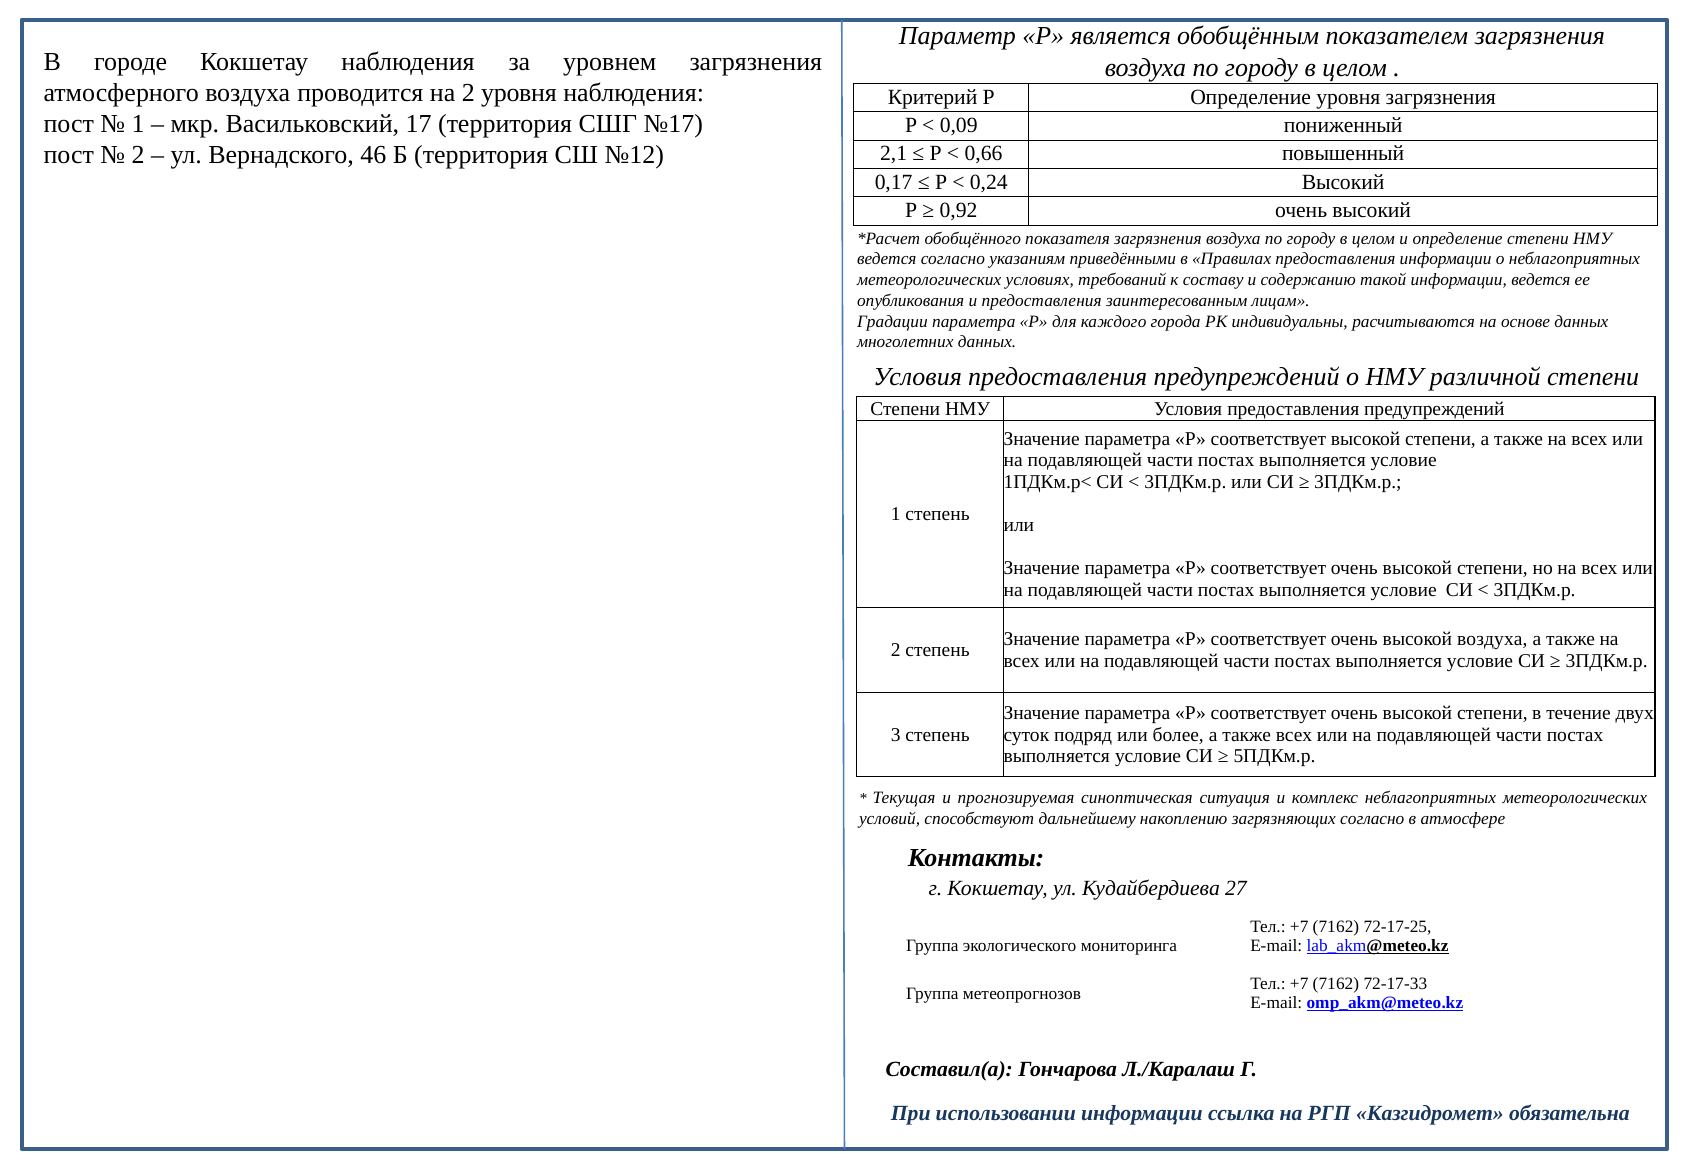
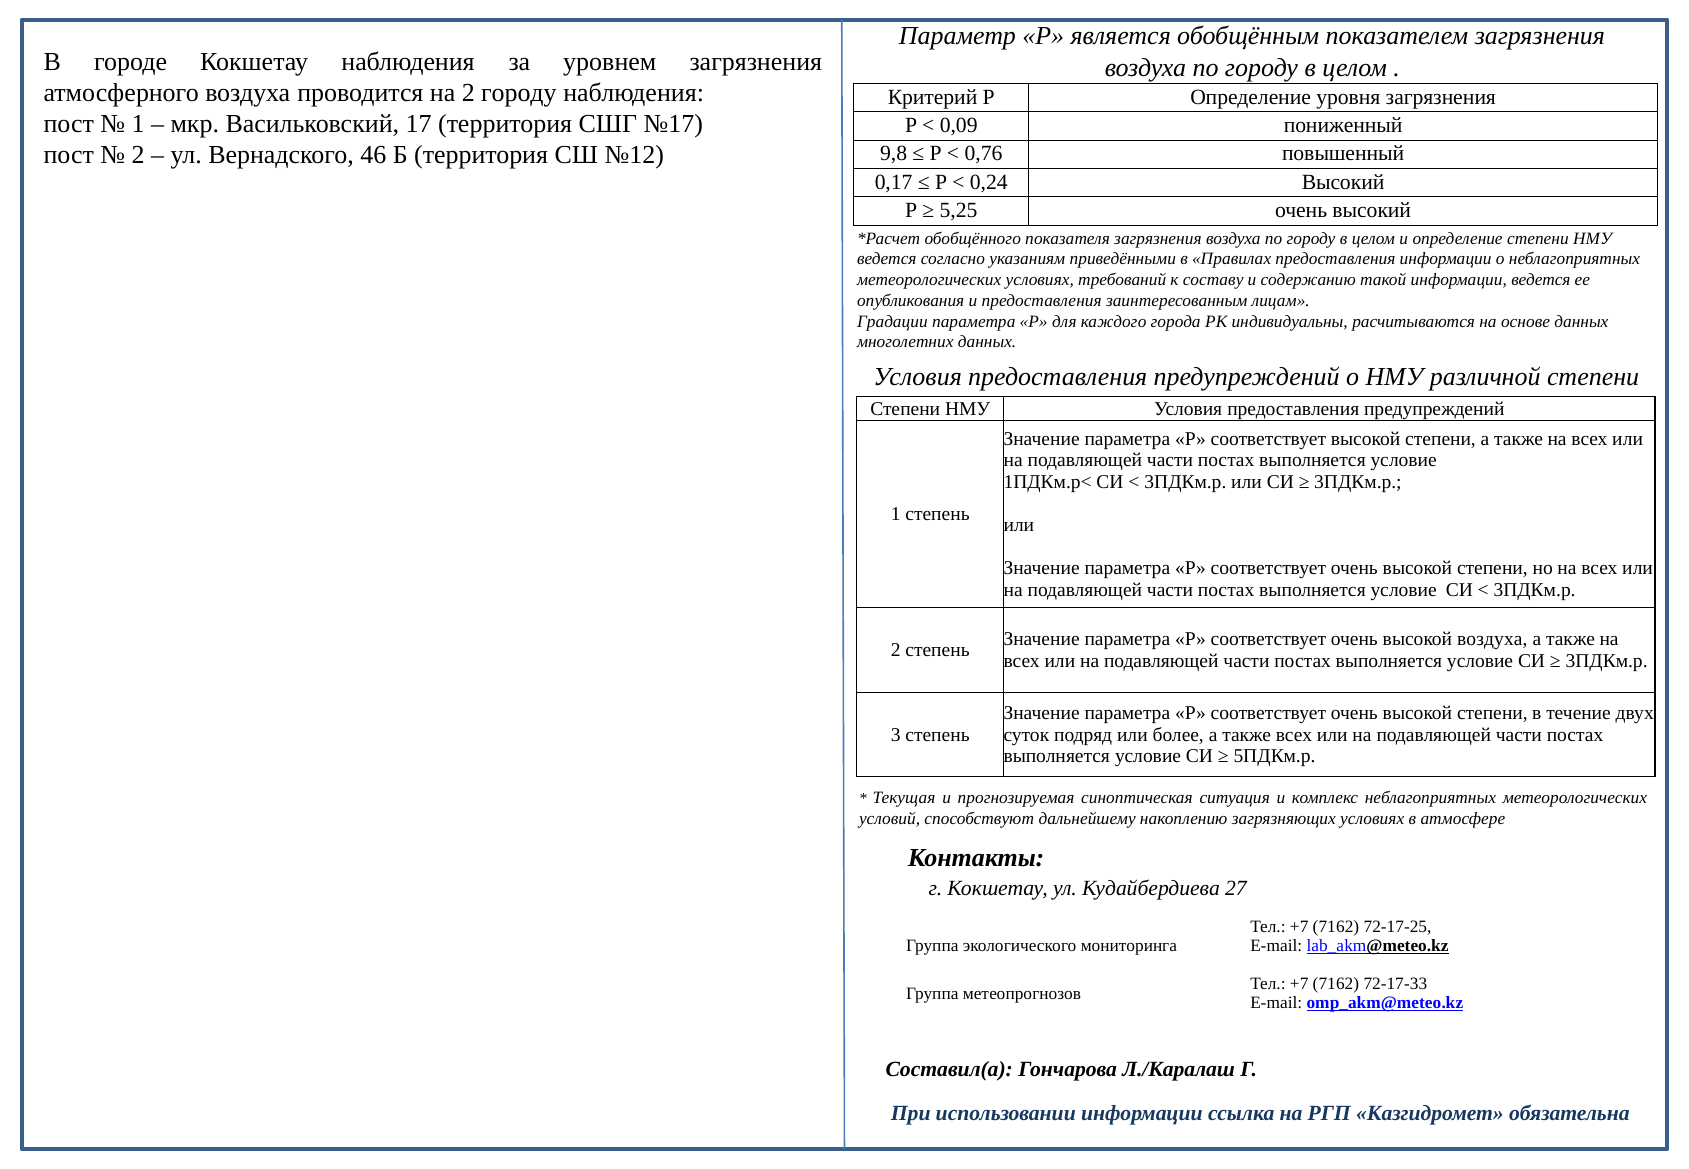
2 уровня: уровня -> городу (519, 93)
2,1: 2,1 -> 9,8 (894, 154)
0,66: 0,66 -> 0,76 (983, 154)
0,92: 0,92 -> 5,25 (959, 211)
загрязняющих согласно: согласно -> условиях (1372, 819)
